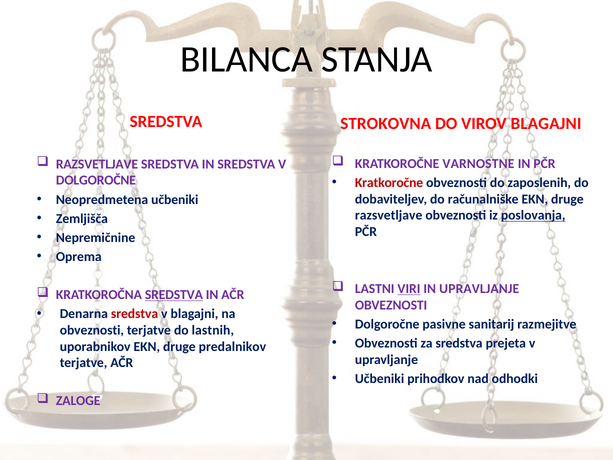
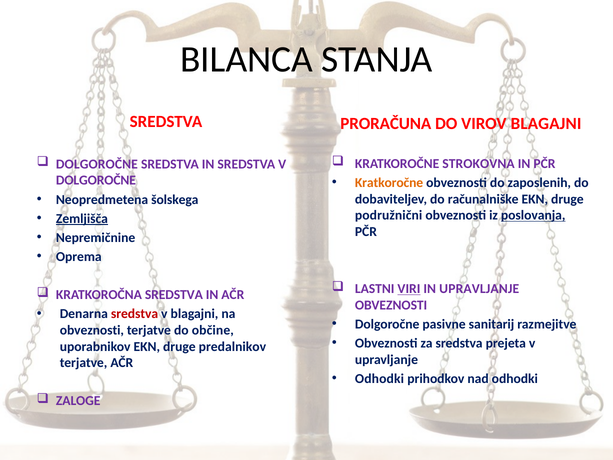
STROKOVNA: STROKOVNA -> PRORAČUNA (386, 124)
VARNOSTNE: VARNOSTNE -> STROKOVNA (478, 164)
RAZSVETLJAVE: RAZSVETLJAVE -> DOLGOROČNE (97, 164)
Kratkoročne colour: red -> orange (389, 183)
Neopredmetena učbeniki: učbeniki -> šolskega (175, 199)
razsvetljave: razsvetljave -> podružnični (389, 215)
Zemljišča underline: none -> present (82, 218)
SREDSTVA underline: present -> none (174, 295)
lastnih: lastnih -> občine (213, 330)
Učbeniki: Učbeniki -> Odhodki (380, 378)
